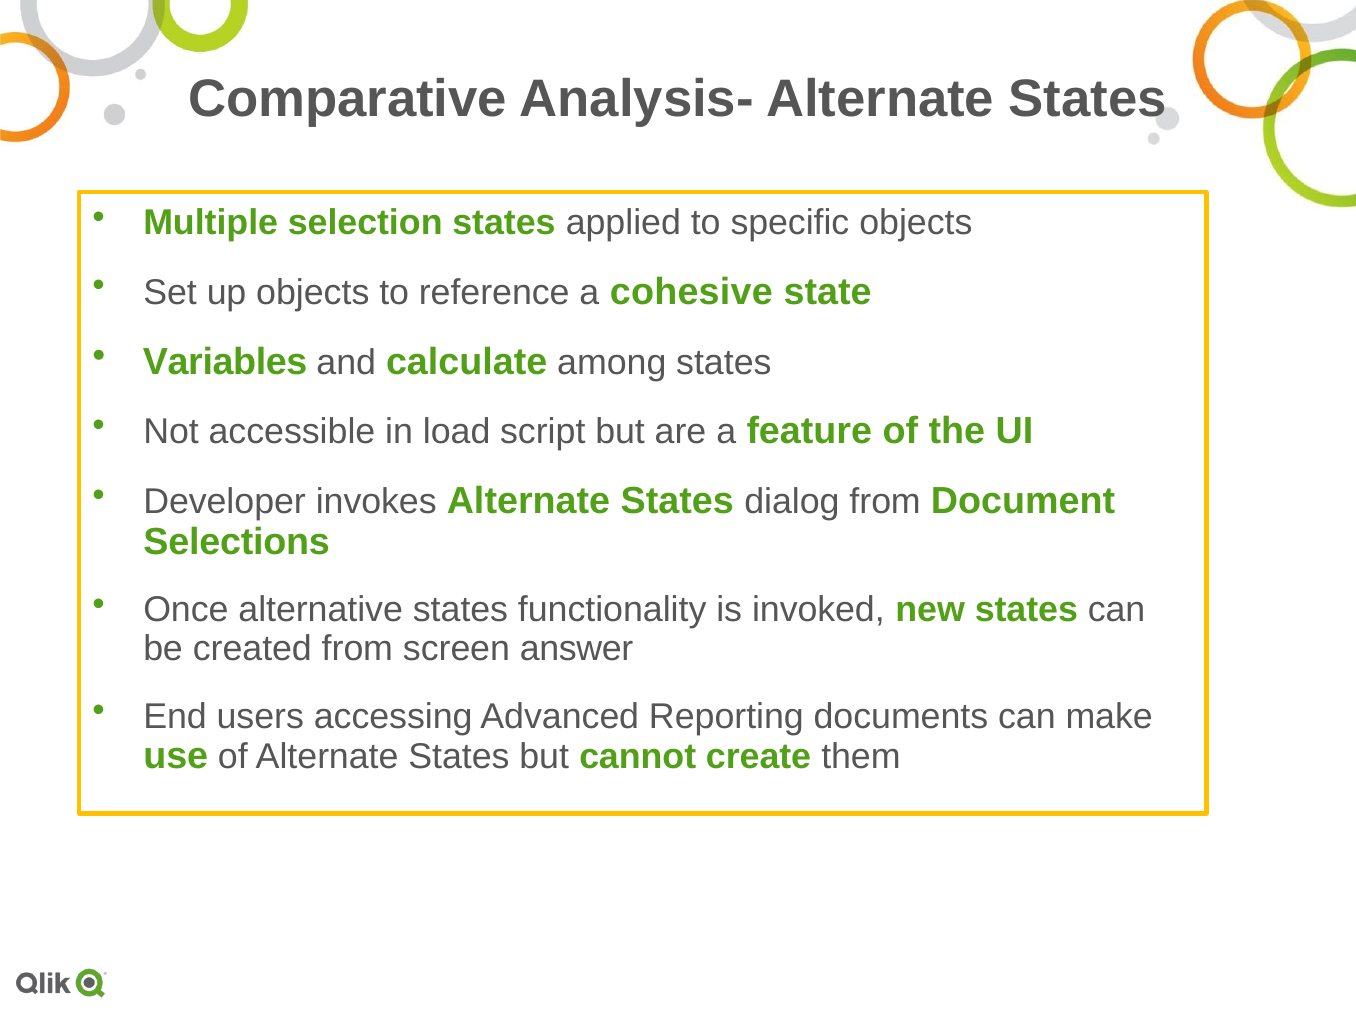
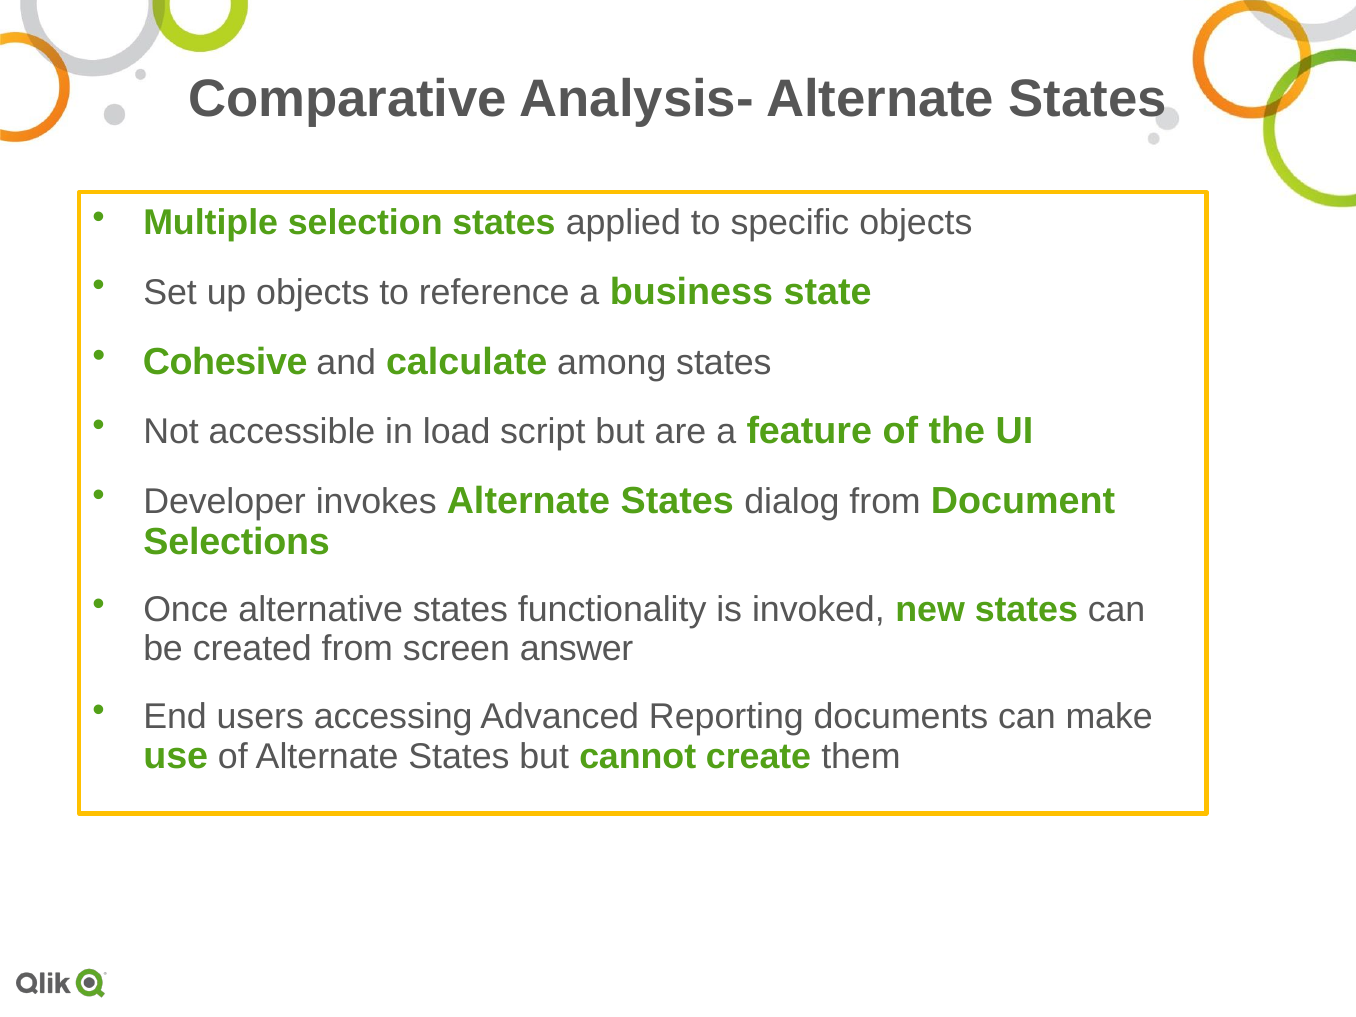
cohesive: cohesive -> business (691, 292)
Variables: Variables -> Cohesive (225, 362)
